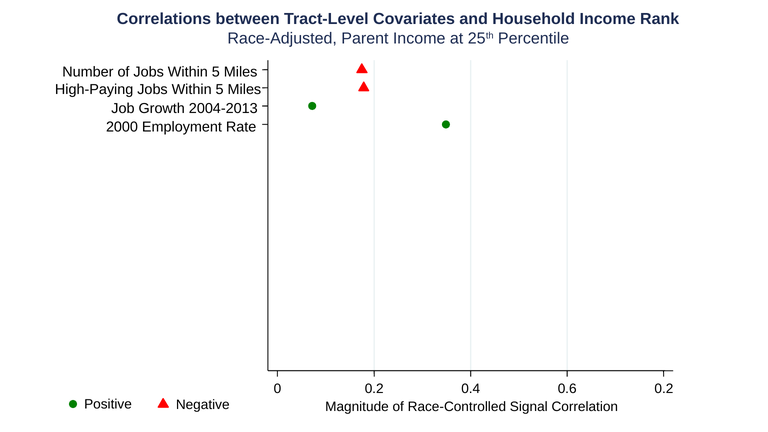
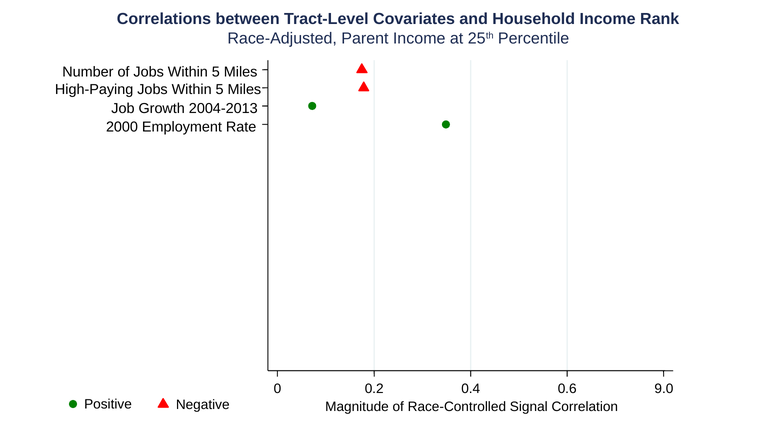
0.6 0.2: 0.2 -> 9.0 (664, 389)
